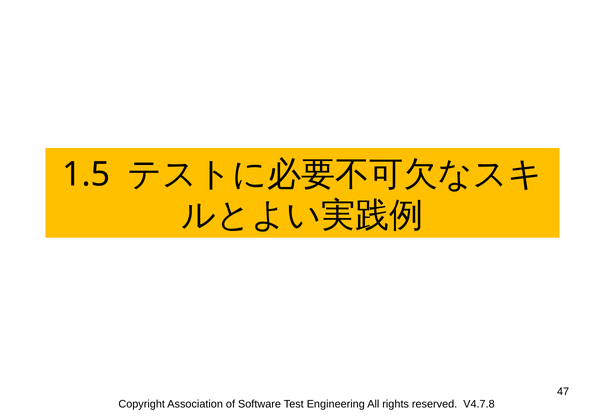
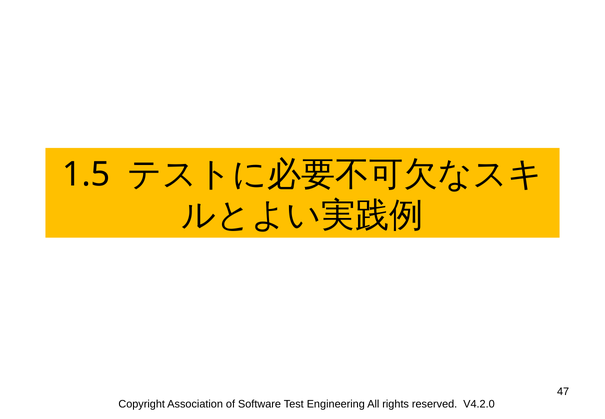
V4.7.8: V4.7.8 -> V4.2.0 (479, 404)
